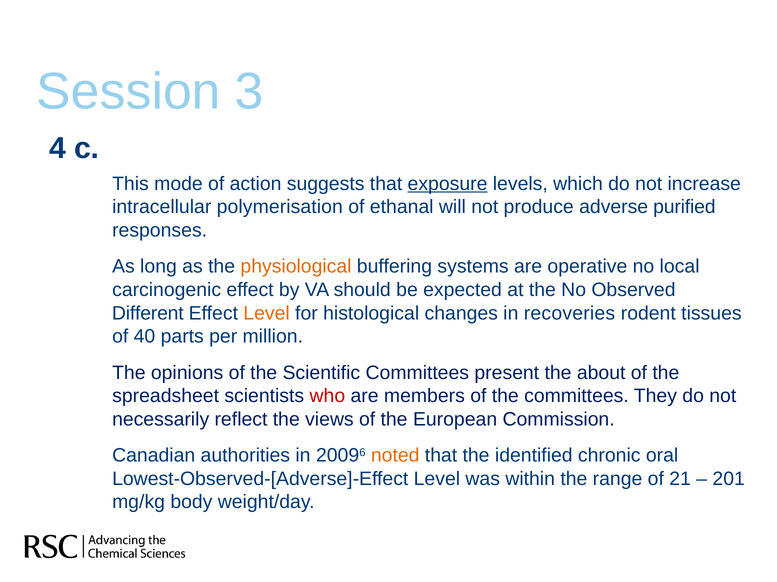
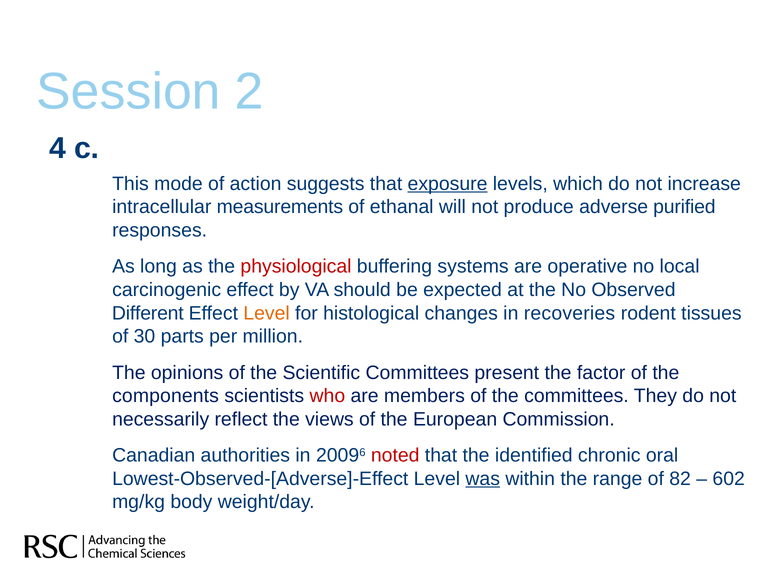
3: 3 -> 2 (249, 92)
polymerisation: polymerisation -> measurements (280, 207)
physiological colour: orange -> red (296, 267)
40: 40 -> 30 (144, 337)
about: about -> factor (601, 373)
spreadsheet: spreadsheet -> components (166, 396)
noted colour: orange -> red (395, 456)
was underline: none -> present (483, 479)
21: 21 -> 82 (680, 479)
201: 201 -> 602 (729, 479)
